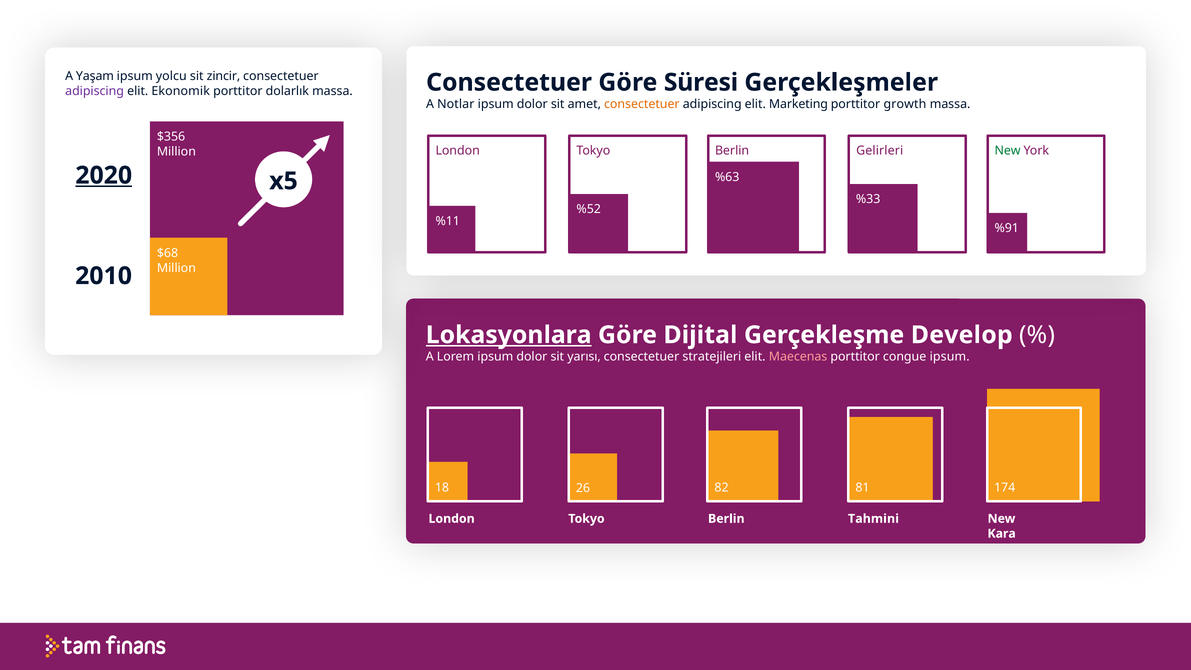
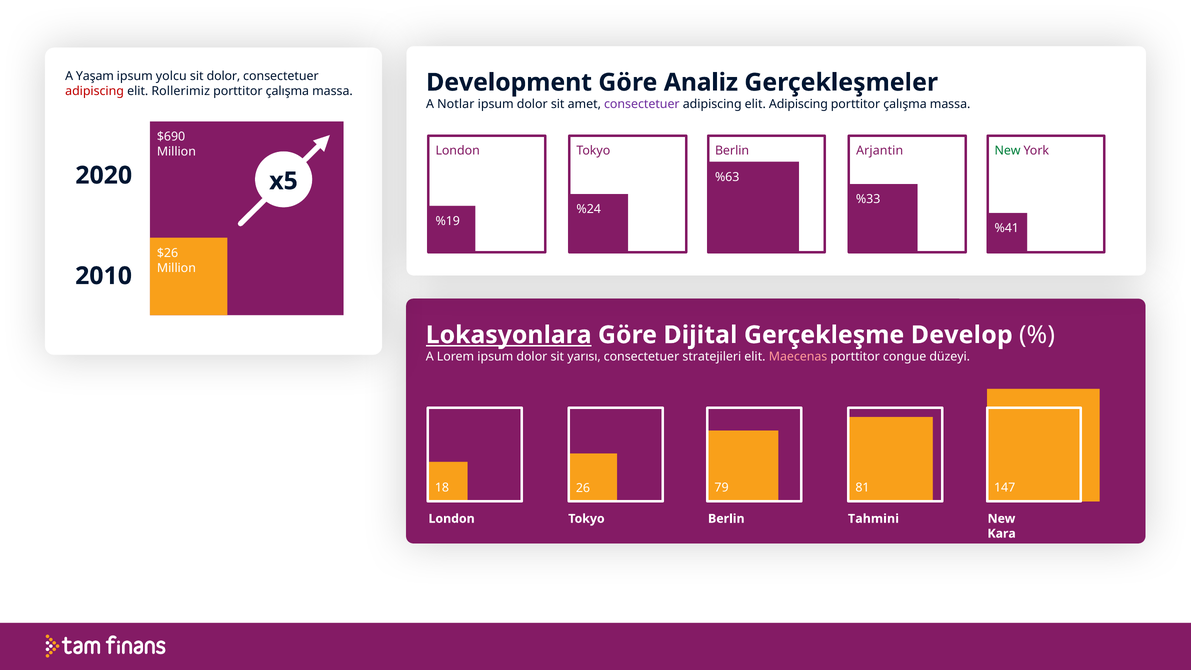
sit zincir: zincir -> dolor (223, 76)
Consectetuer: Consectetuer -> Development (509, 82)
Süresi: Süresi -> Analiz (701, 82)
adipiscing colour: purple -> red (95, 91)
Ekonomik: Ekonomik -> Rollerimiz (181, 91)
dolarlık: dolarlık -> çalışma (287, 91)
consectetuer colour: orange -> purple (642, 104)
elit Marketing: Marketing -> Adipiscing (798, 104)
growth: growth -> çalışma (905, 104)
$356: $356 -> $690 (171, 137)
Gelirleri: Gelirleri -> Arjantin (880, 151)
2020 underline: present -> none (104, 175)
%52: %52 -> %24 (589, 209)
%11: %11 -> %19 (448, 221)
%91: %91 -> %41 (1007, 228)
$68: $68 -> $26 (168, 253)
congue ipsum: ipsum -> düzeyi (950, 356)
82: 82 -> 79 (722, 488)
174: 174 -> 147 (1005, 488)
